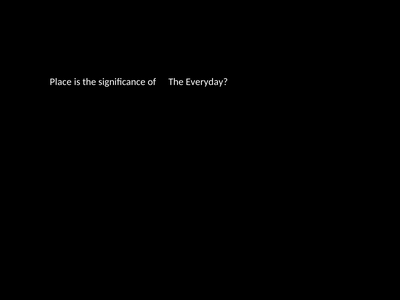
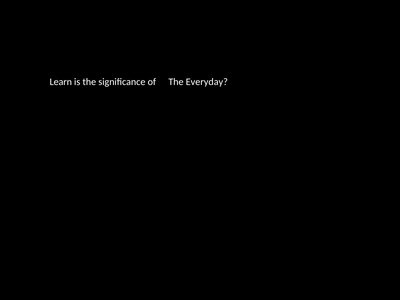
Place: Place -> Learn (61, 82)
